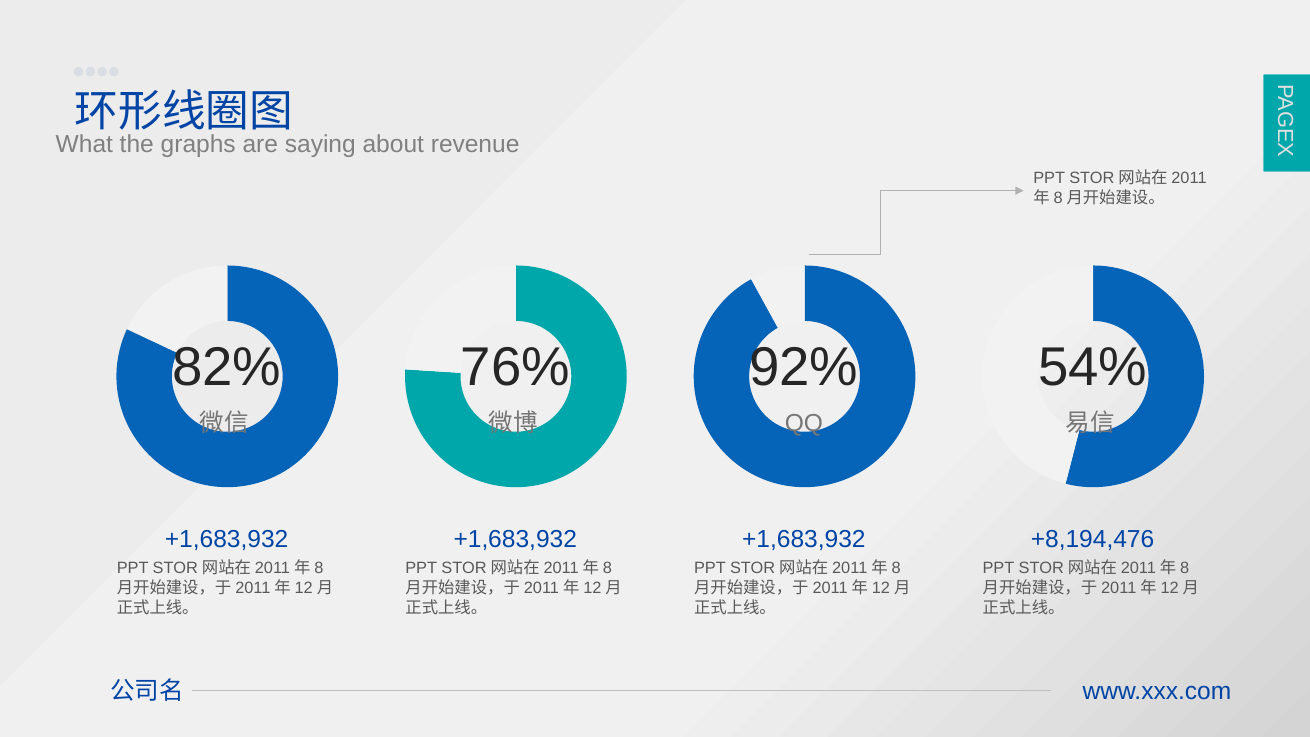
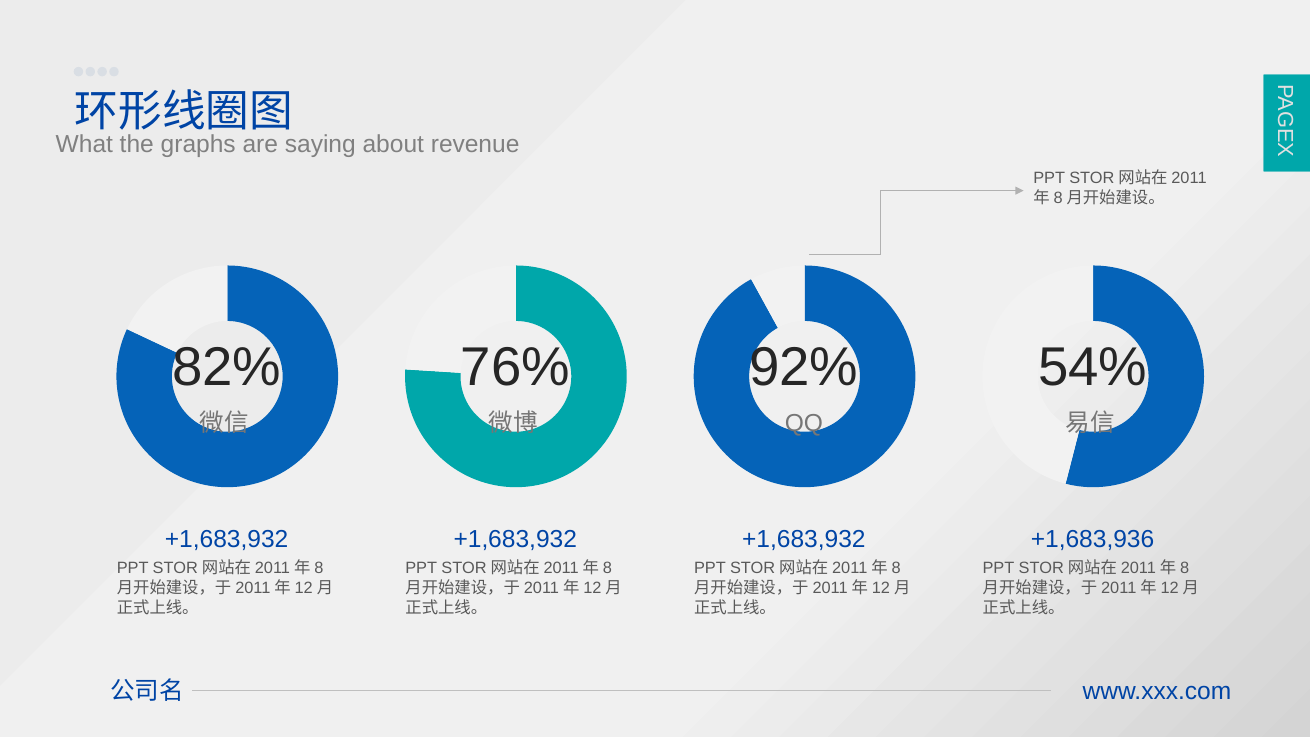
+8,194,476: +8,194,476 -> +1,683,936 (1093, 540)
